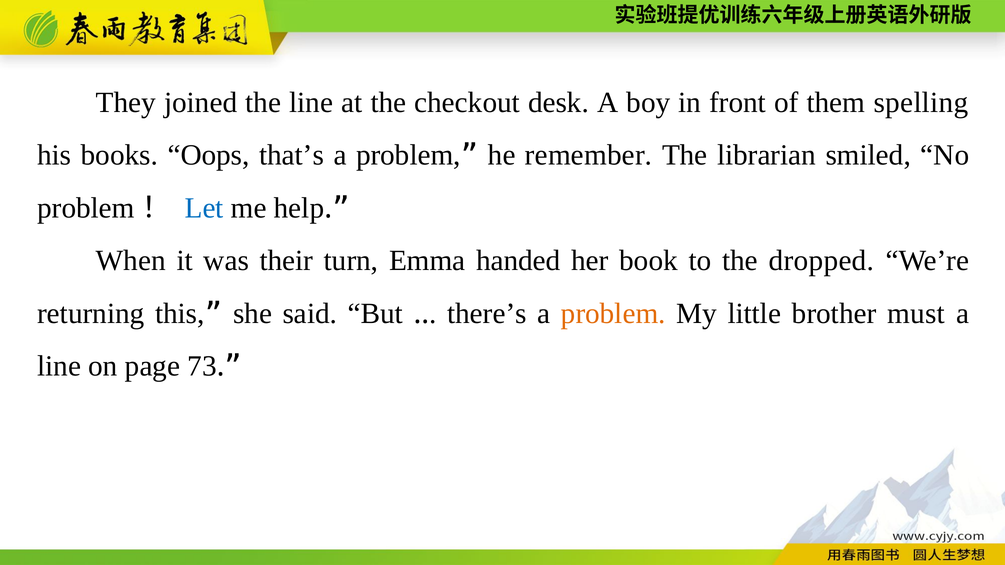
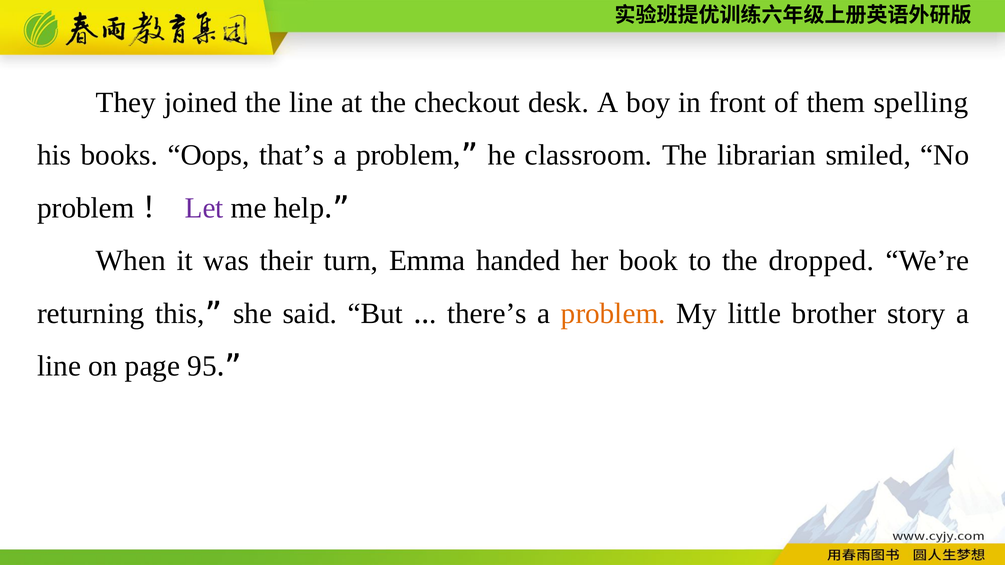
remember: remember -> classroom (589, 155)
Let colour: blue -> purple (204, 208)
must: must -> story (916, 314)
73: 73 -> 95 (202, 367)
